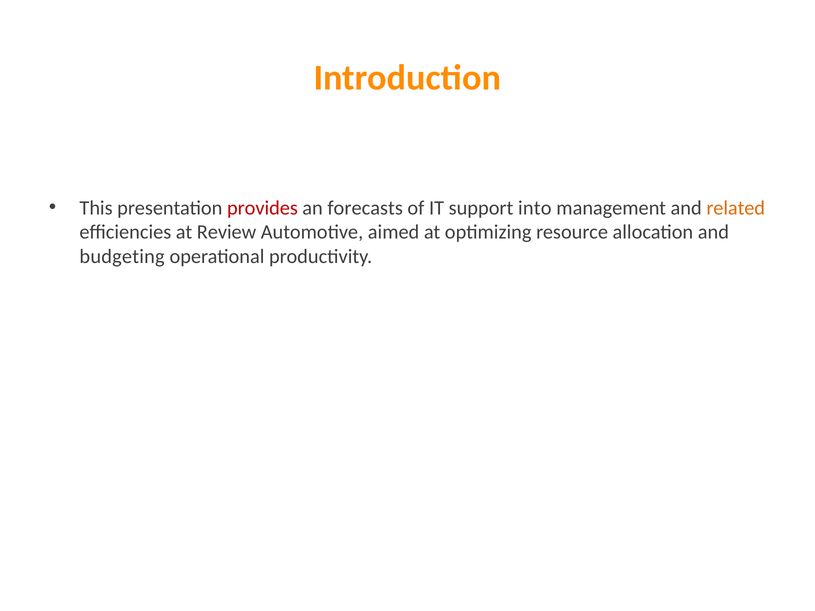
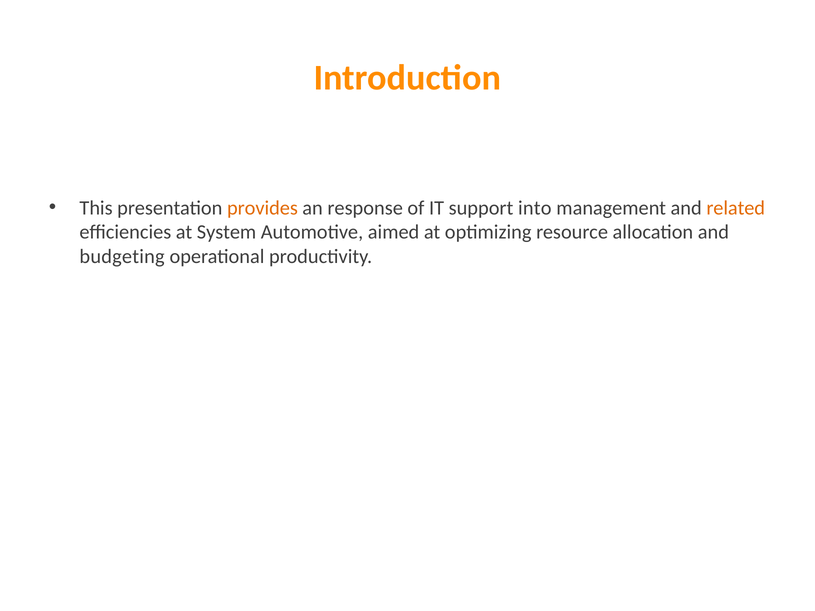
provides colour: red -> orange (262, 208)
forecasts: forecasts -> response (365, 208)
Review: Review -> System (227, 232)
